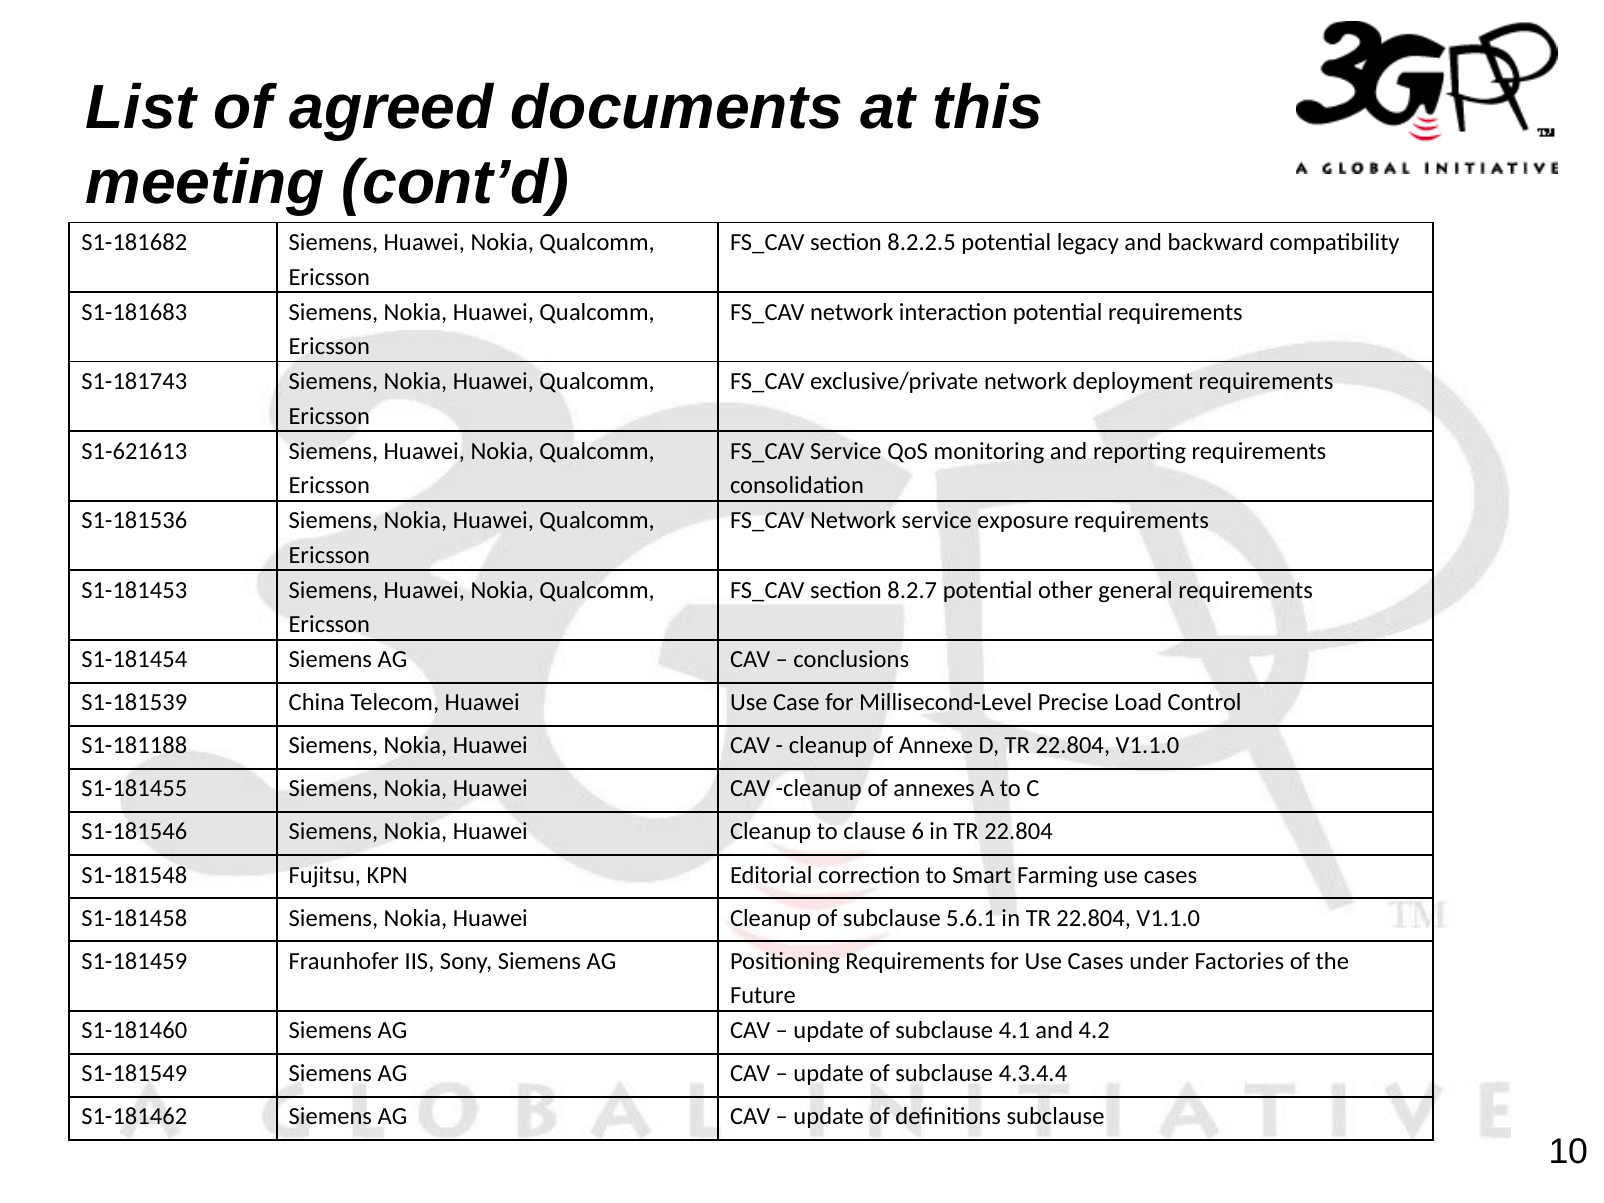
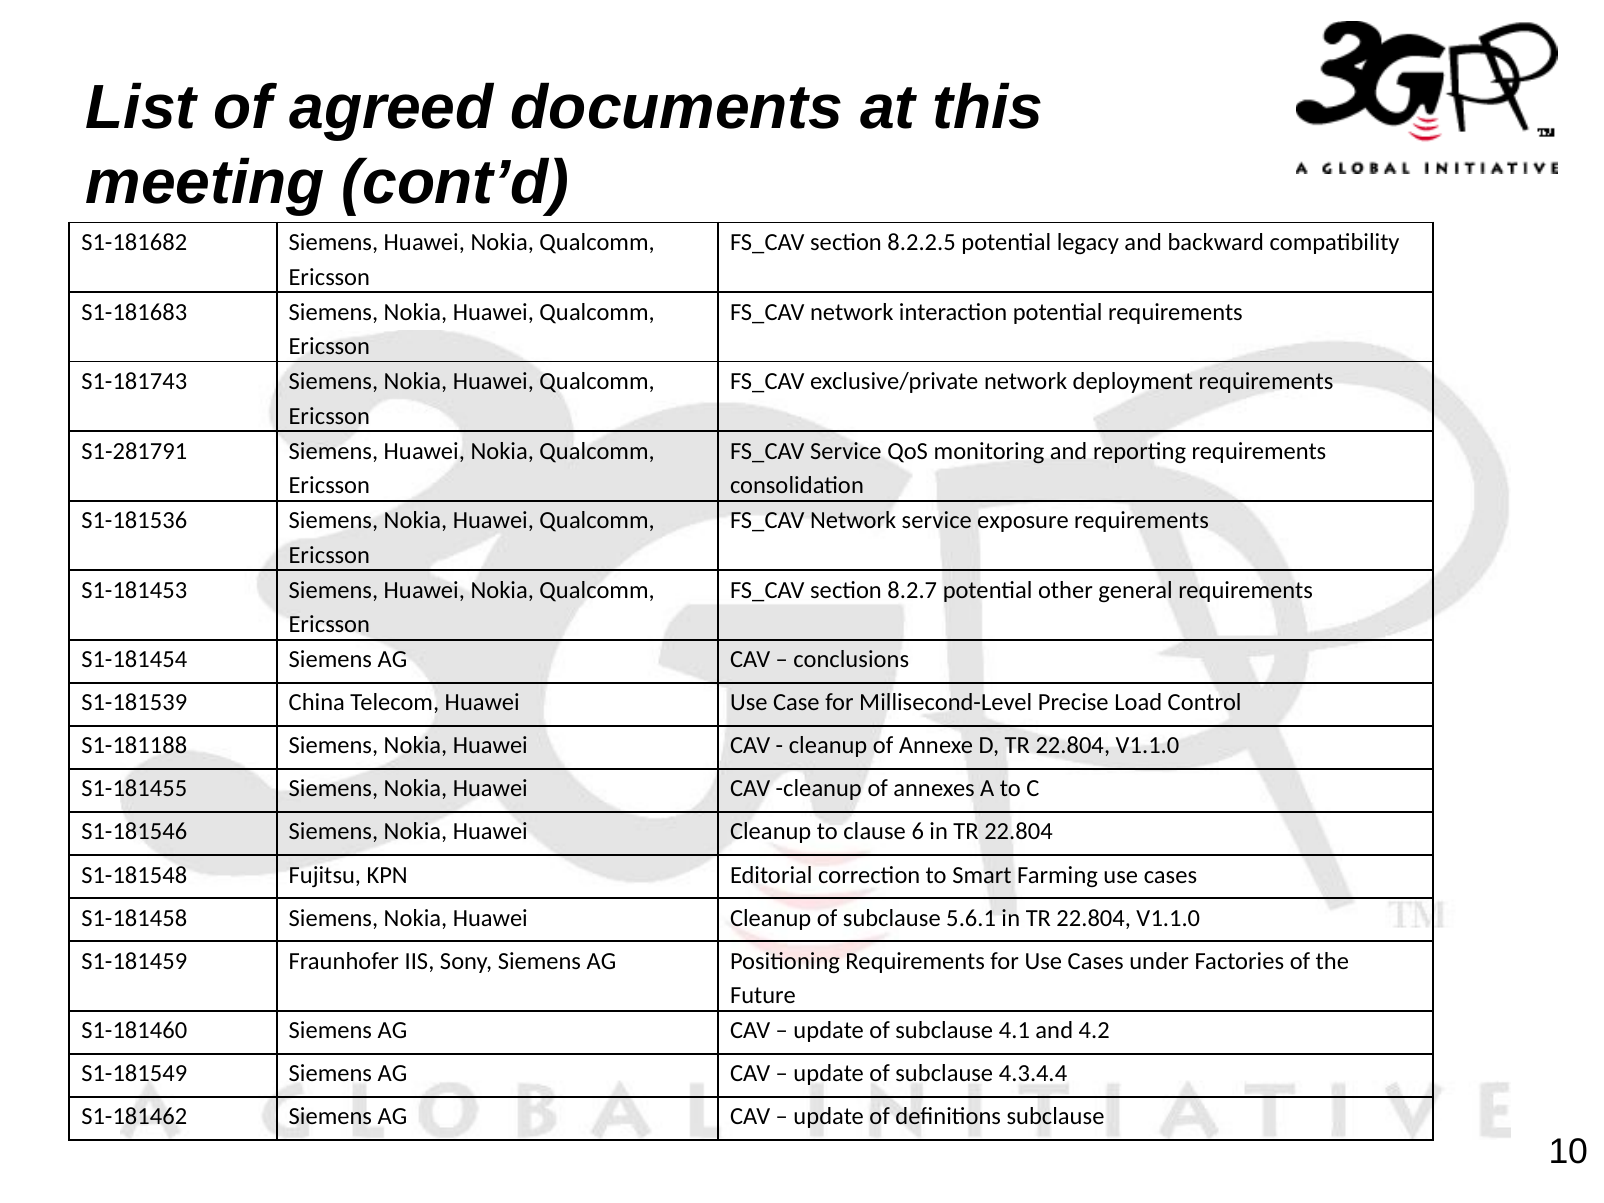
S1-621613: S1-621613 -> S1-281791 (134, 451)
